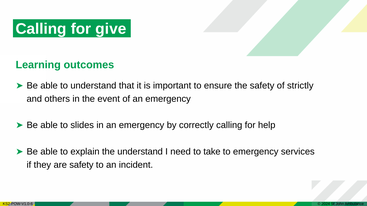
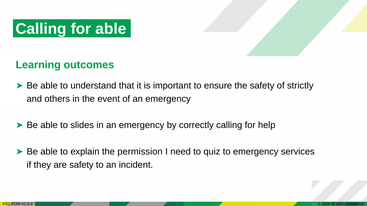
for give: give -> able (111, 29)
the understand: understand -> permission (140, 152)
take: take -> quiz (212, 152)
